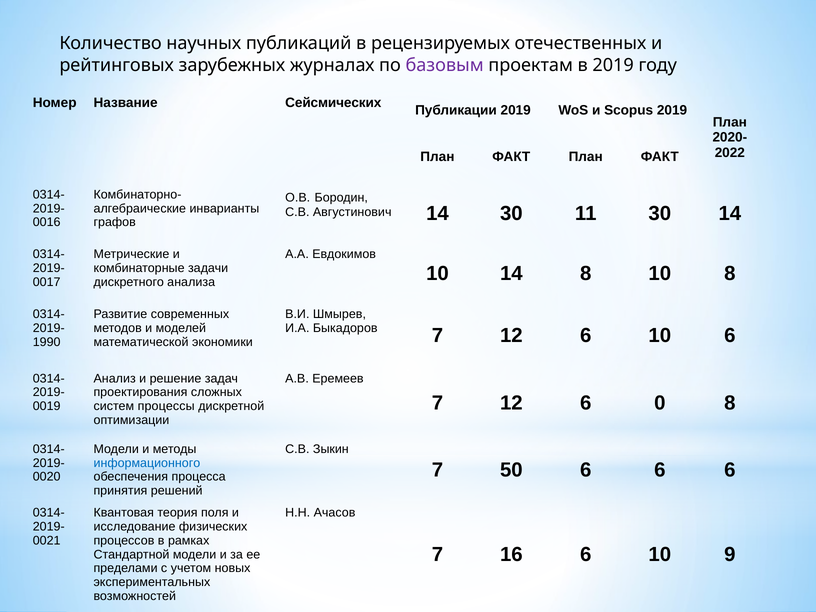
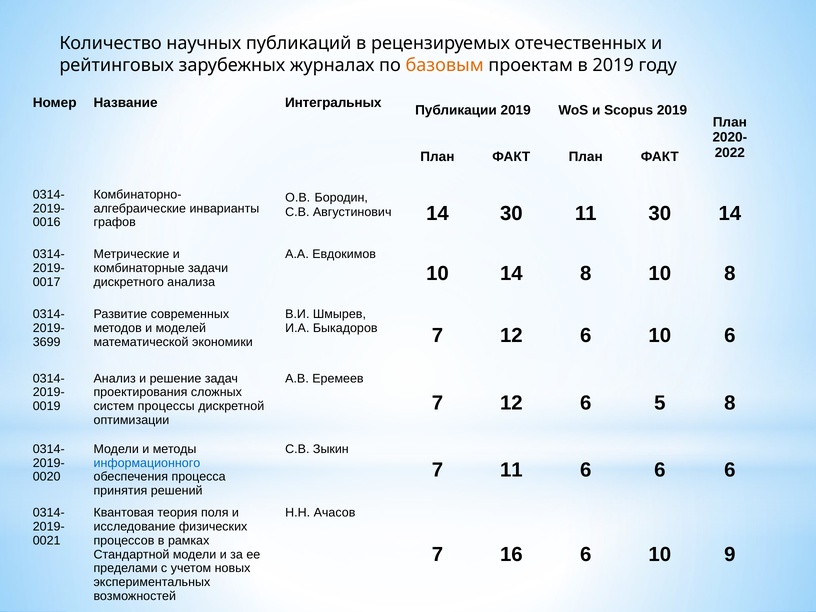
базовым colour: purple -> orange (445, 65)
Сейсмических: Сейсмических -> Интегральных (333, 103)
1990: 1990 -> 3699 (47, 342)
0: 0 -> 5 (660, 403)
7 50: 50 -> 11 (511, 470)
